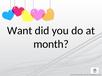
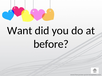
month: month -> before (51, 44)
